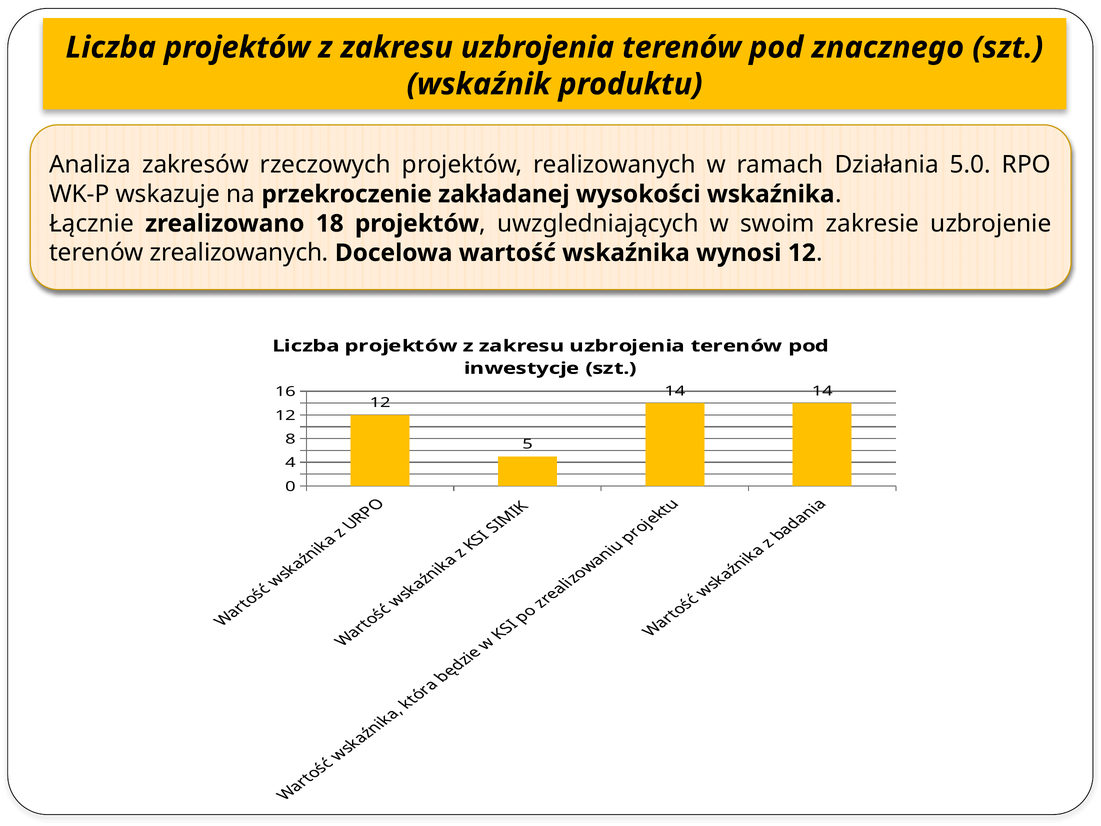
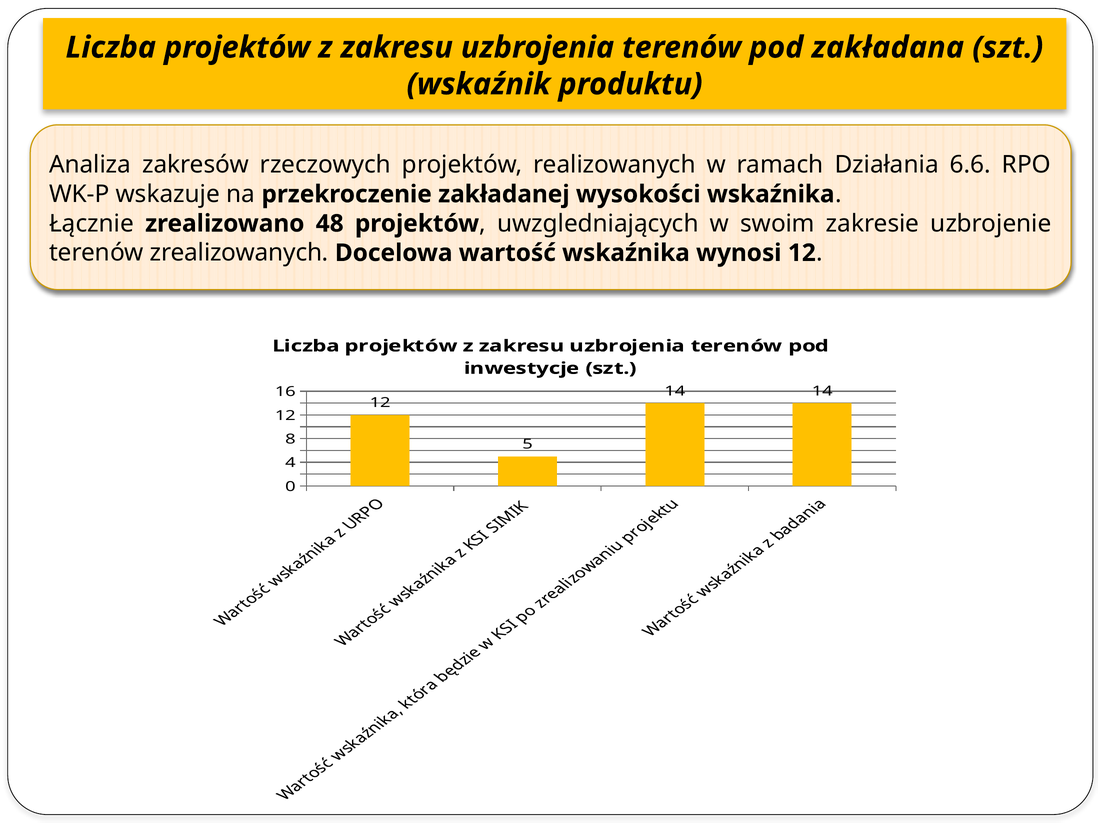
znacznego: znacznego -> zakładana (888, 48)
5.0: 5.0 -> 6.6 (970, 165)
18: 18 -> 48 (330, 223)
